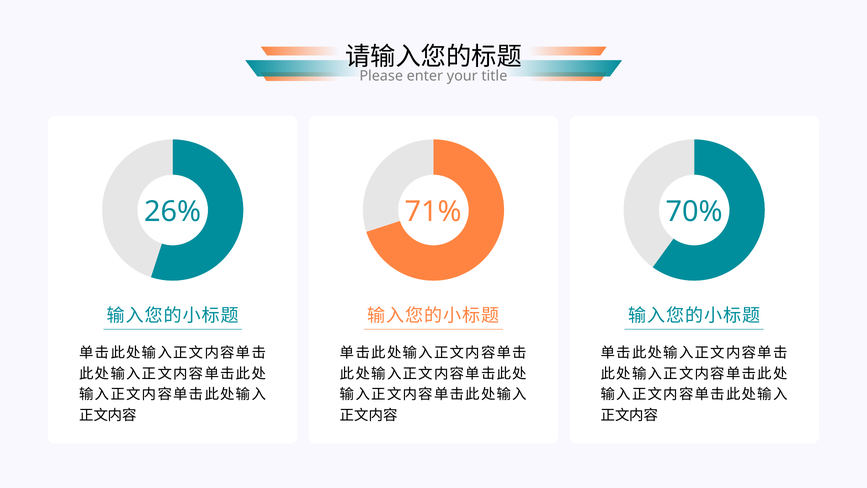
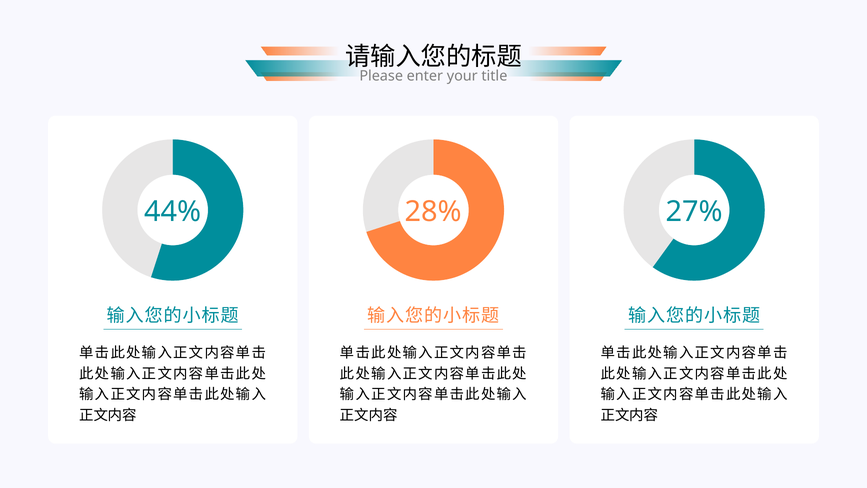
26%: 26% -> 44% (173, 212)
71%: 71% -> 28% (433, 212)
70%: 70% -> 27% (694, 212)
